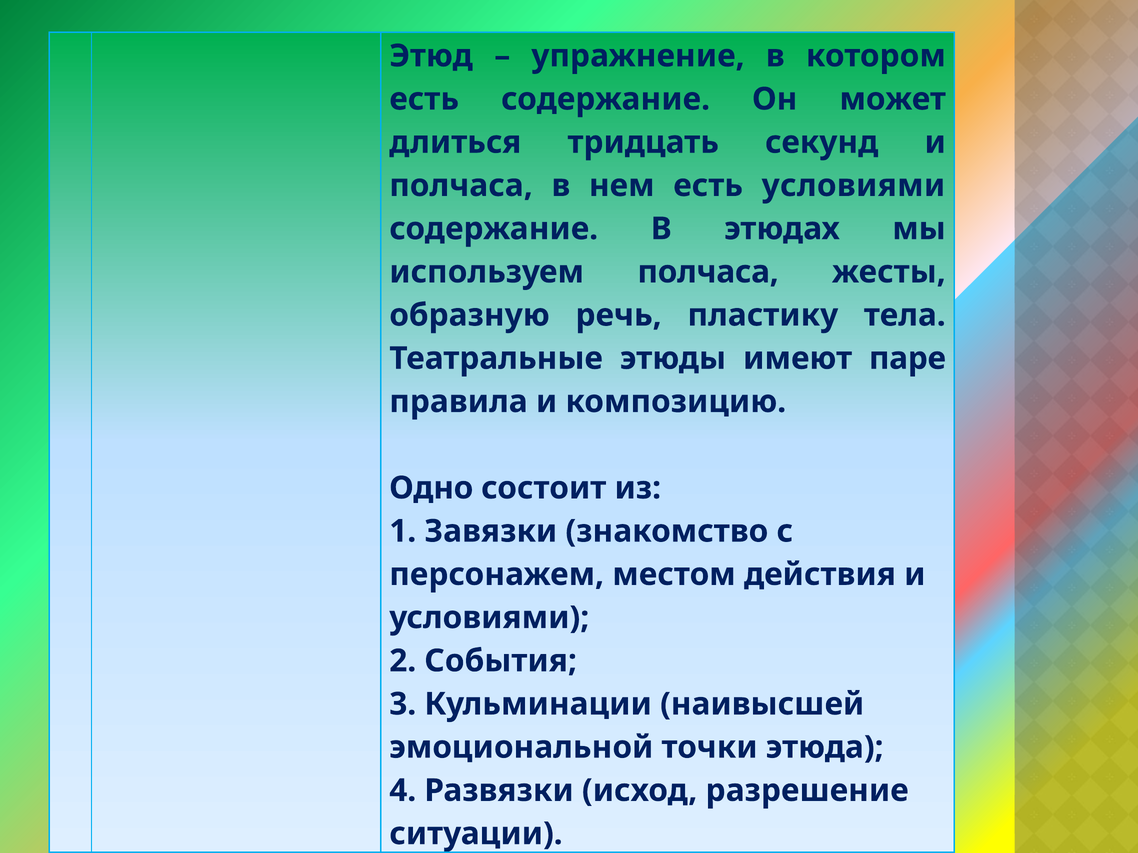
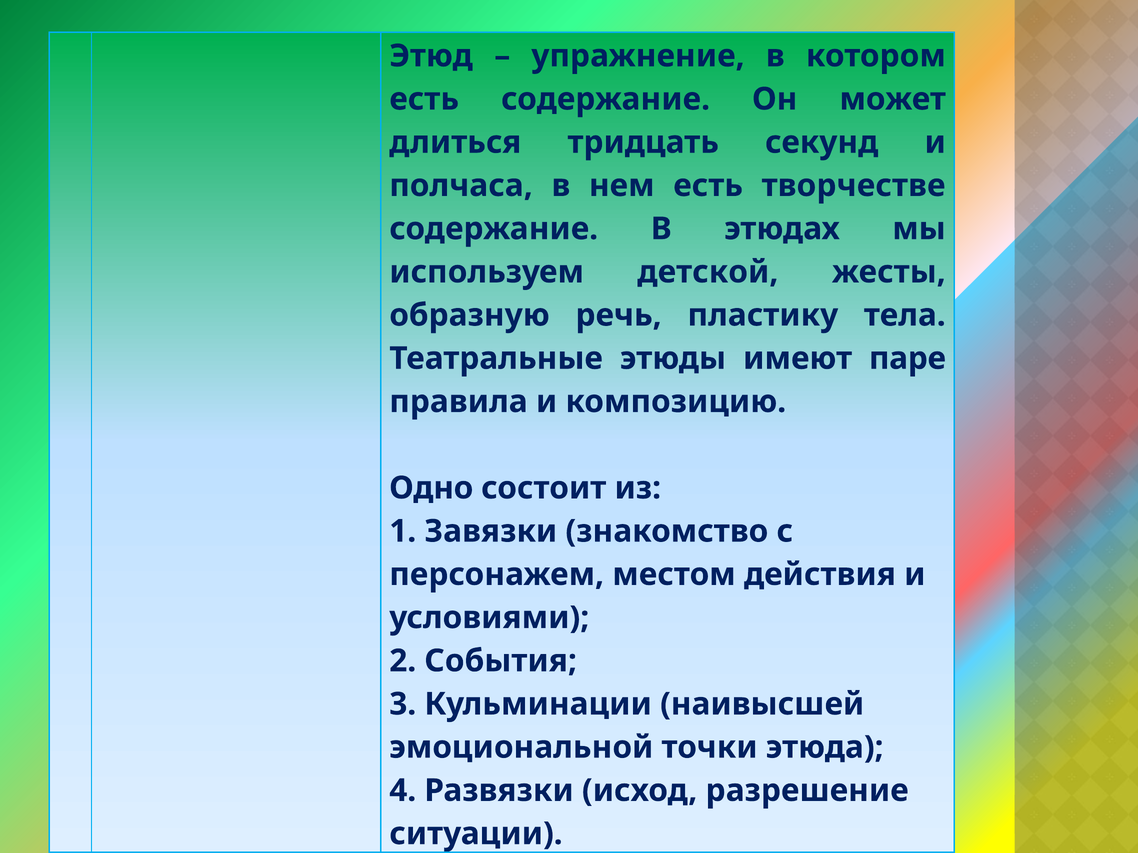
есть условиями: условиями -> творчестве (854, 186)
используем полчаса: полчаса -> детской (708, 272)
